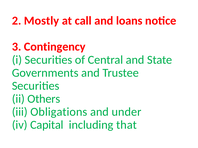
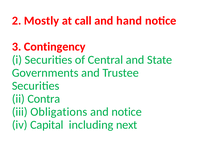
loans: loans -> hand (129, 21)
Others: Others -> Contra (44, 99)
and under: under -> notice (127, 112)
that: that -> next (127, 125)
